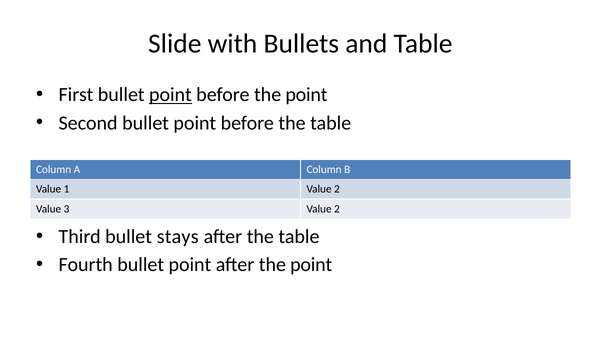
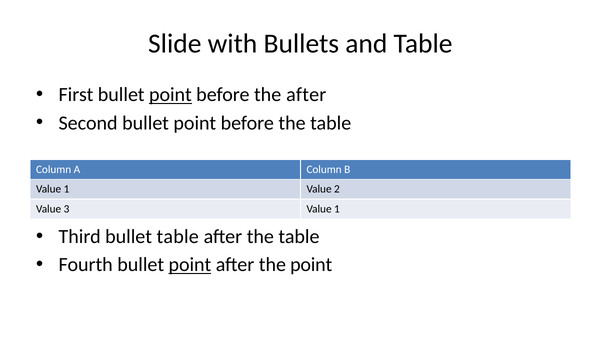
before the point: point -> after (306, 95)
3 Value 2: 2 -> 1 (337, 209)
bullet stays: stays -> table (178, 237)
point underline: none -> present (190, 265)
